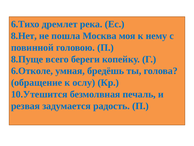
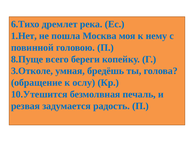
8.Нет: 8.Нет -> 1.Нет (24, 36)
6.Отколе: 6.Отколе -> 3.Отколе (32, 71)
